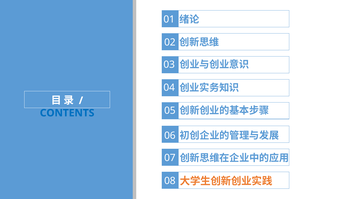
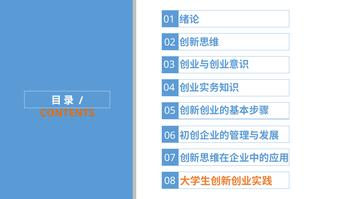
CONTENTS colour: blue -> orange (67, 113)
